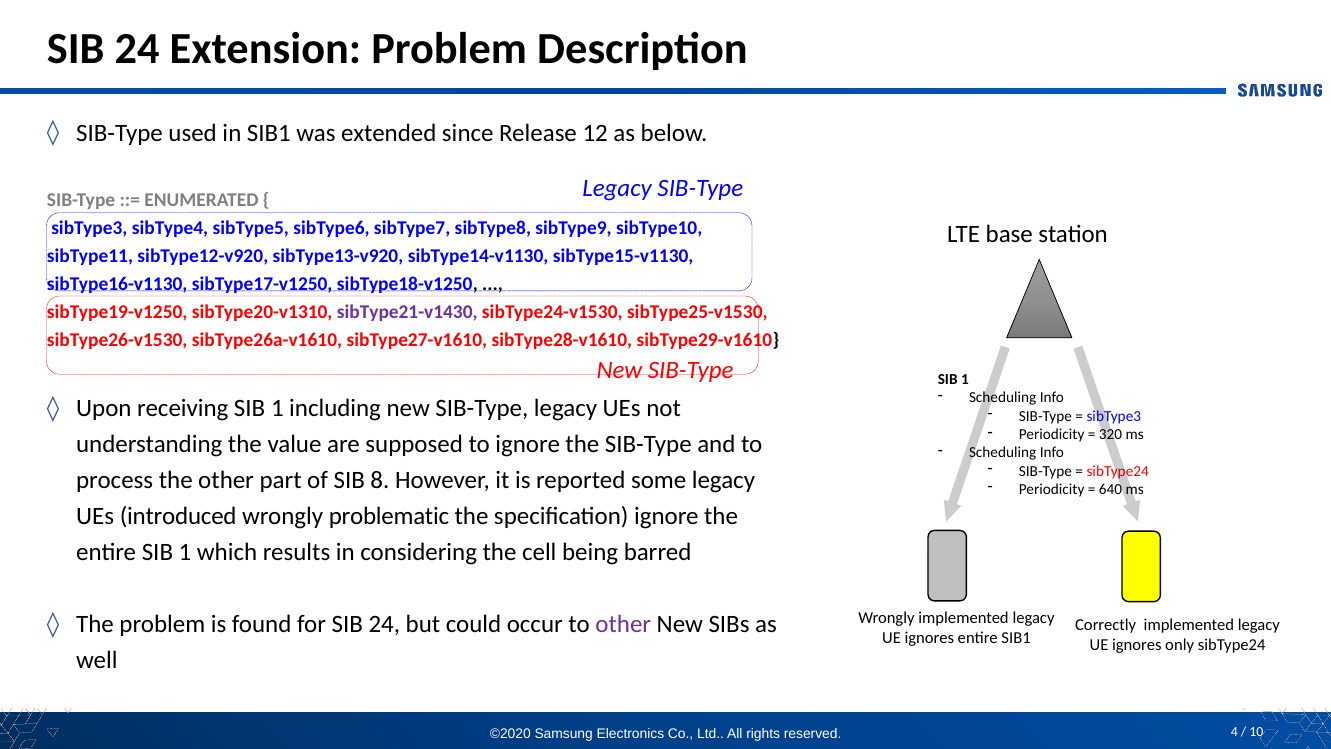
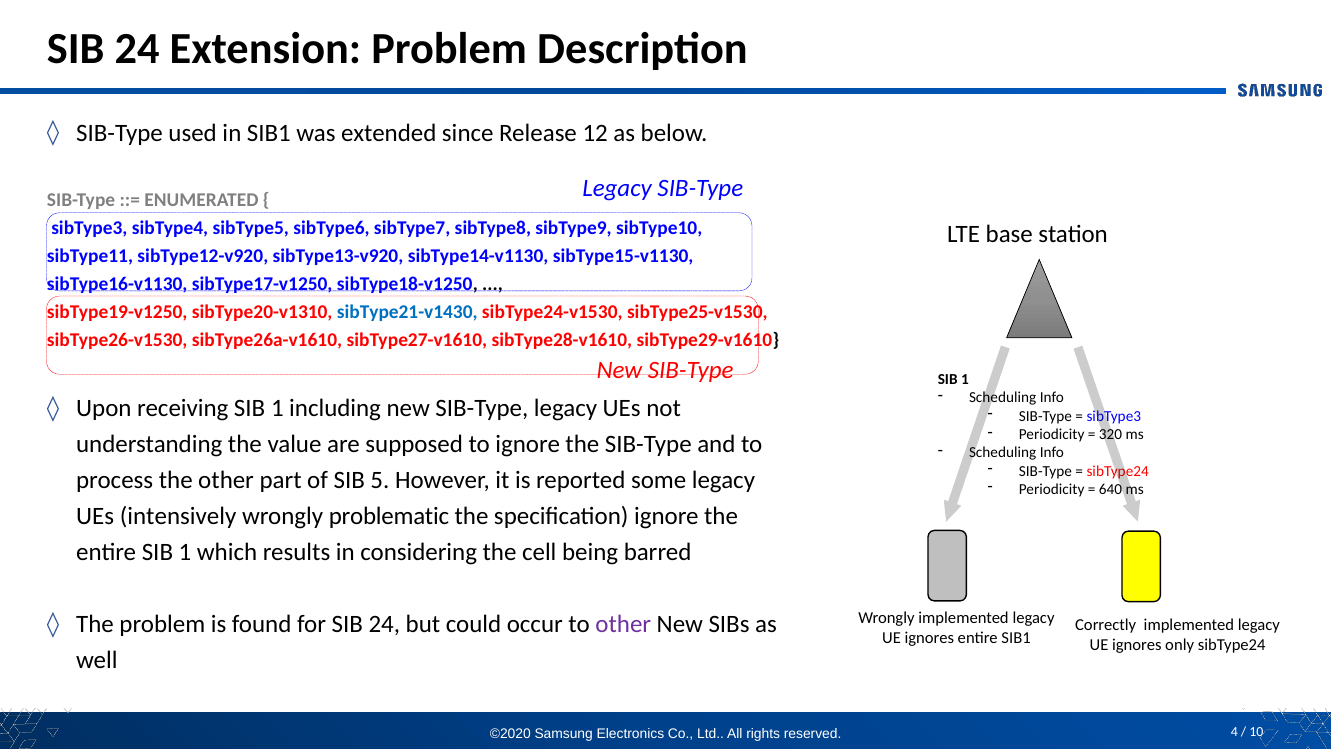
sibType21-v1430 colour: purple -> blue (407, 312)
8: 8 -> 5 (380, 480)
introduced: introduced -> intensively (178, 516)
